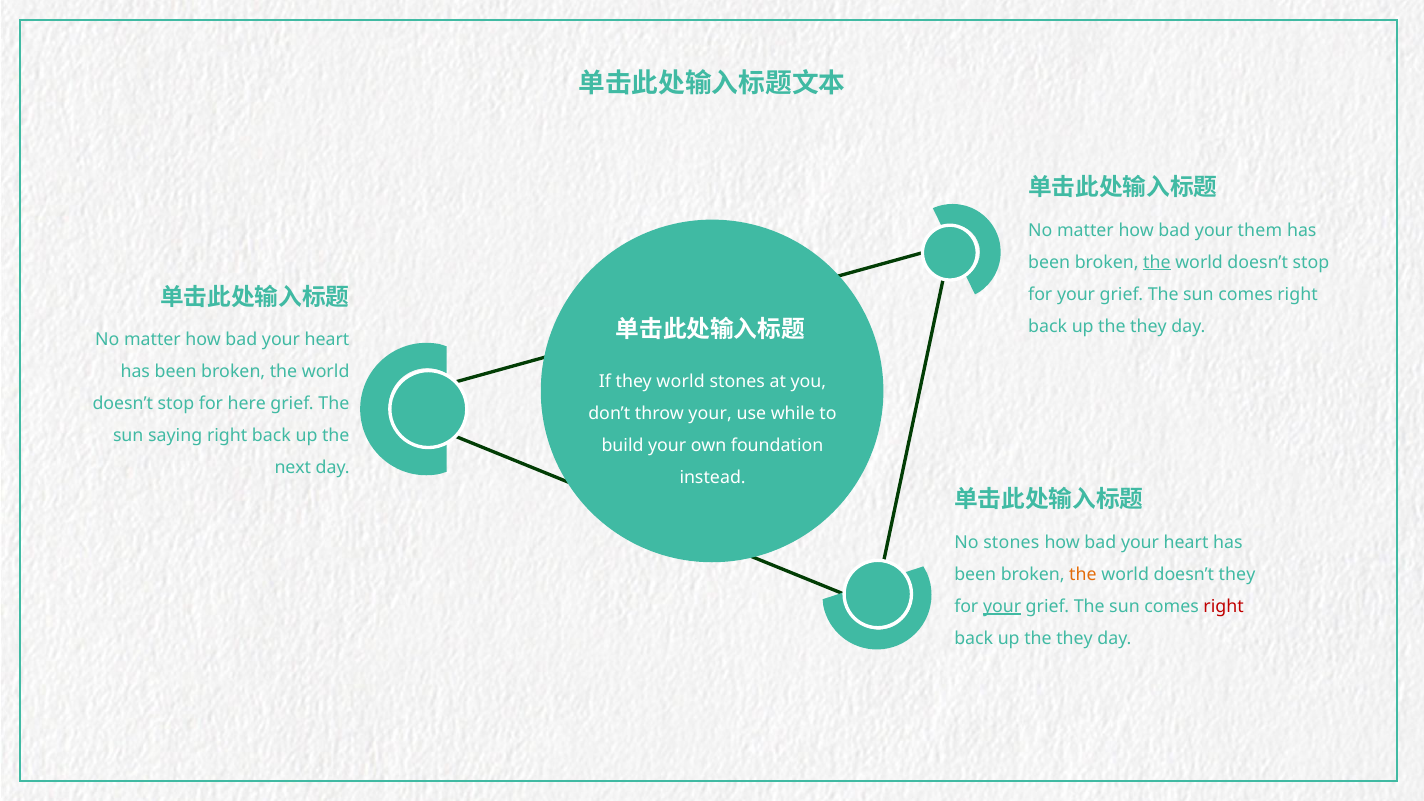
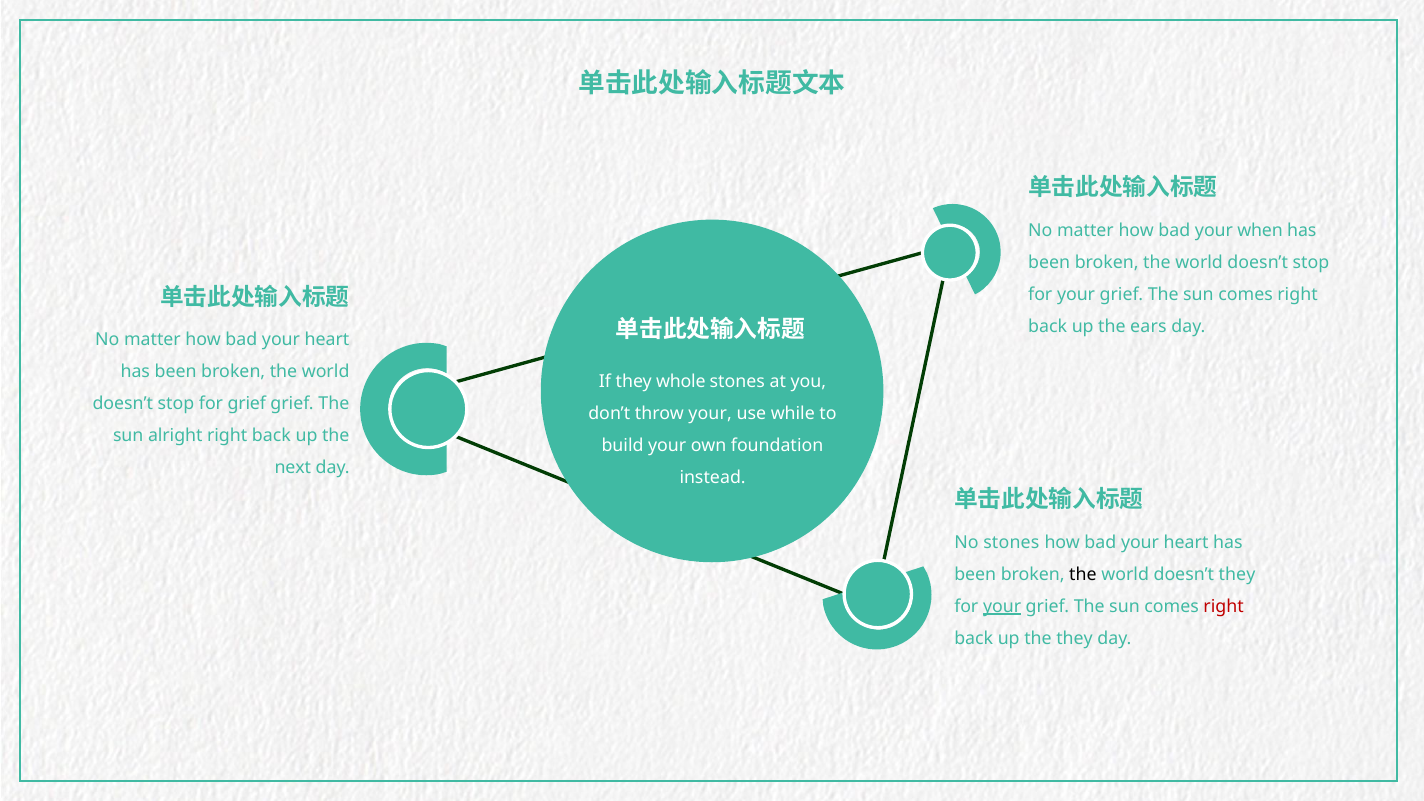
them: them -> when (1260, 230)
the underline: present -> none (1157, 262)
they: they -> ears (1148, 326)
they world: world -> whole (681, 381)
for here: here -> grief (247, 404)
saying: saying -> alright (175, 436)
the colour: orange -> black (1083, 574)
